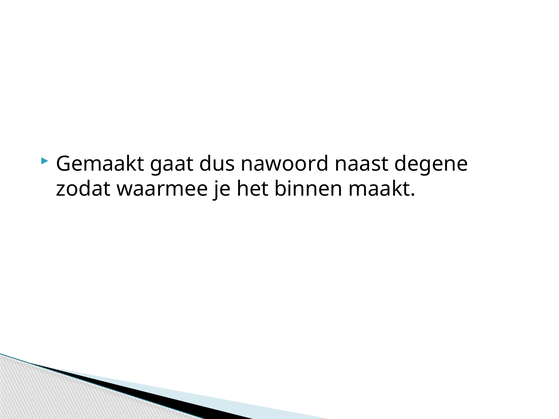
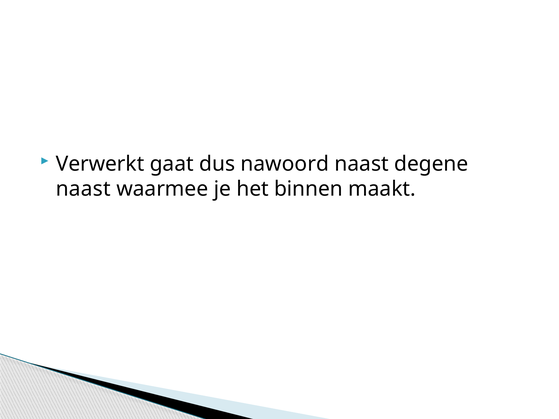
Gemaakt: Gemaakt -> Verwerkt (100, 164)
zodat: zodat -> naast (83, 189)
